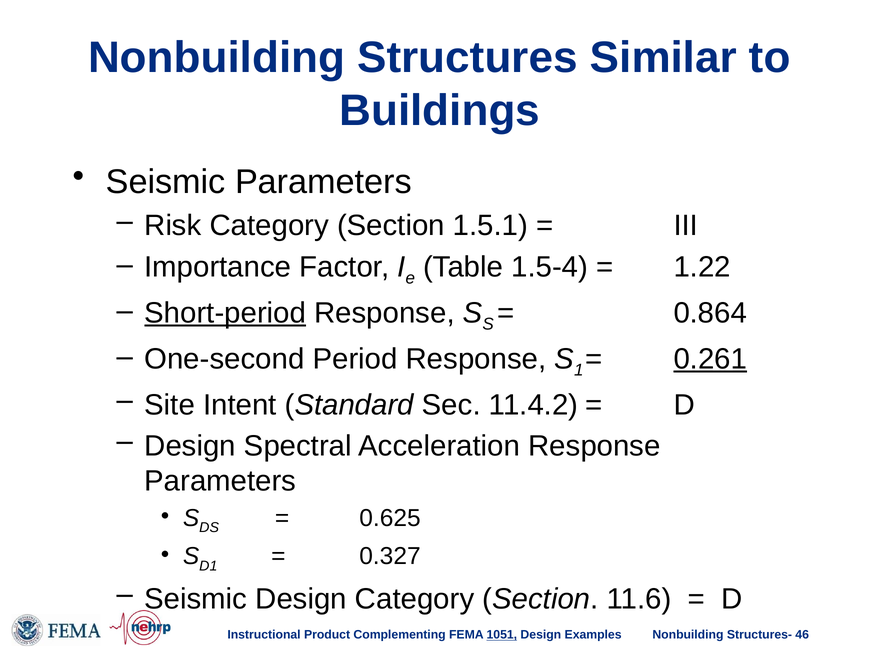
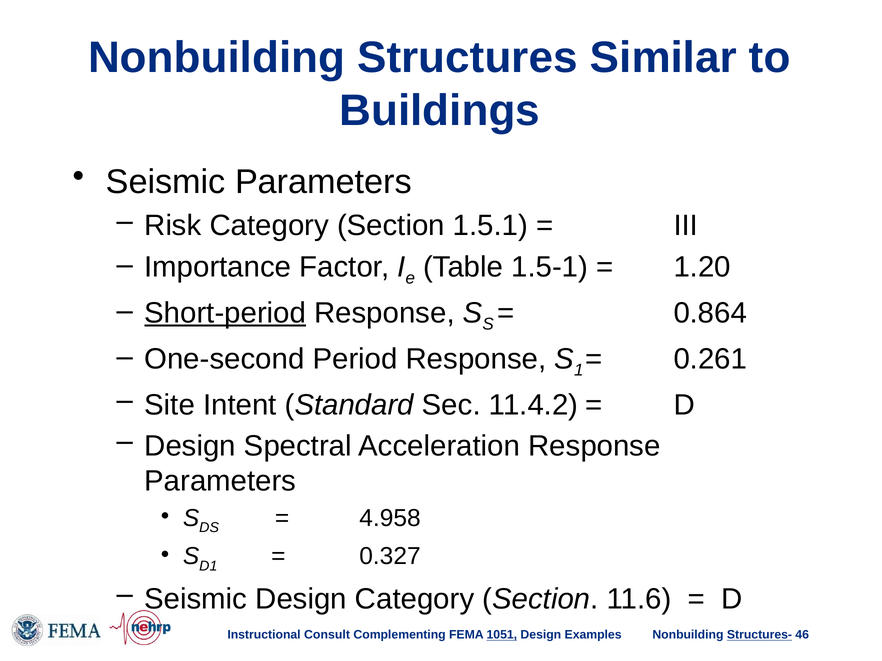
1.5-4: 1.5-4 -> 1.5-1 (550, 267)
1.22: 1.22 -> 1.20 (702, 267)
0.261 underline: present -> none (710, 359)
0.625: 0.625 -> 4.958 (390, 518)
Product: Product -> Consult (327, 635)
Structures- underline: none -> present (759, 635)
